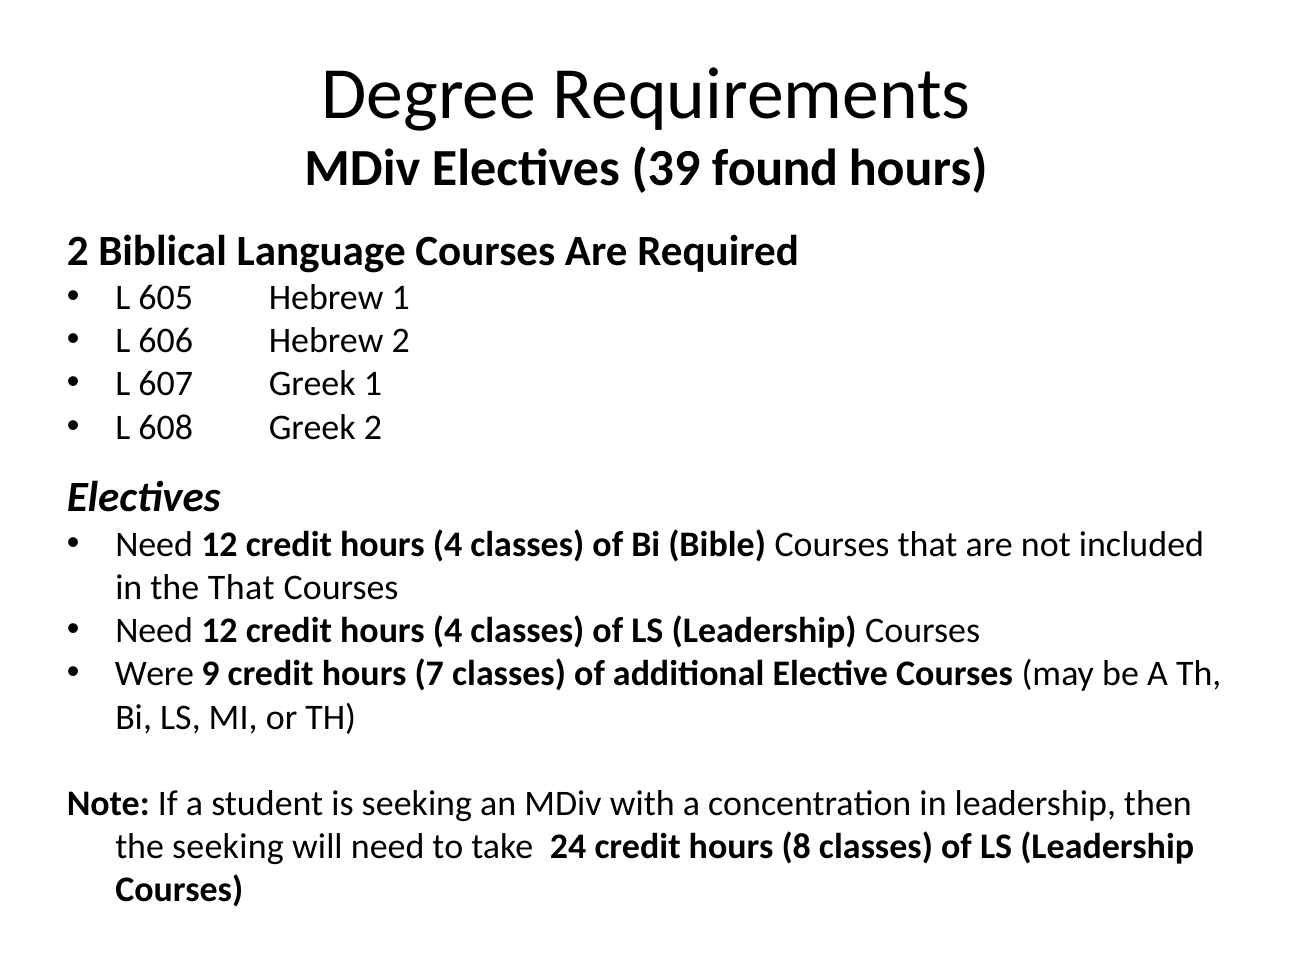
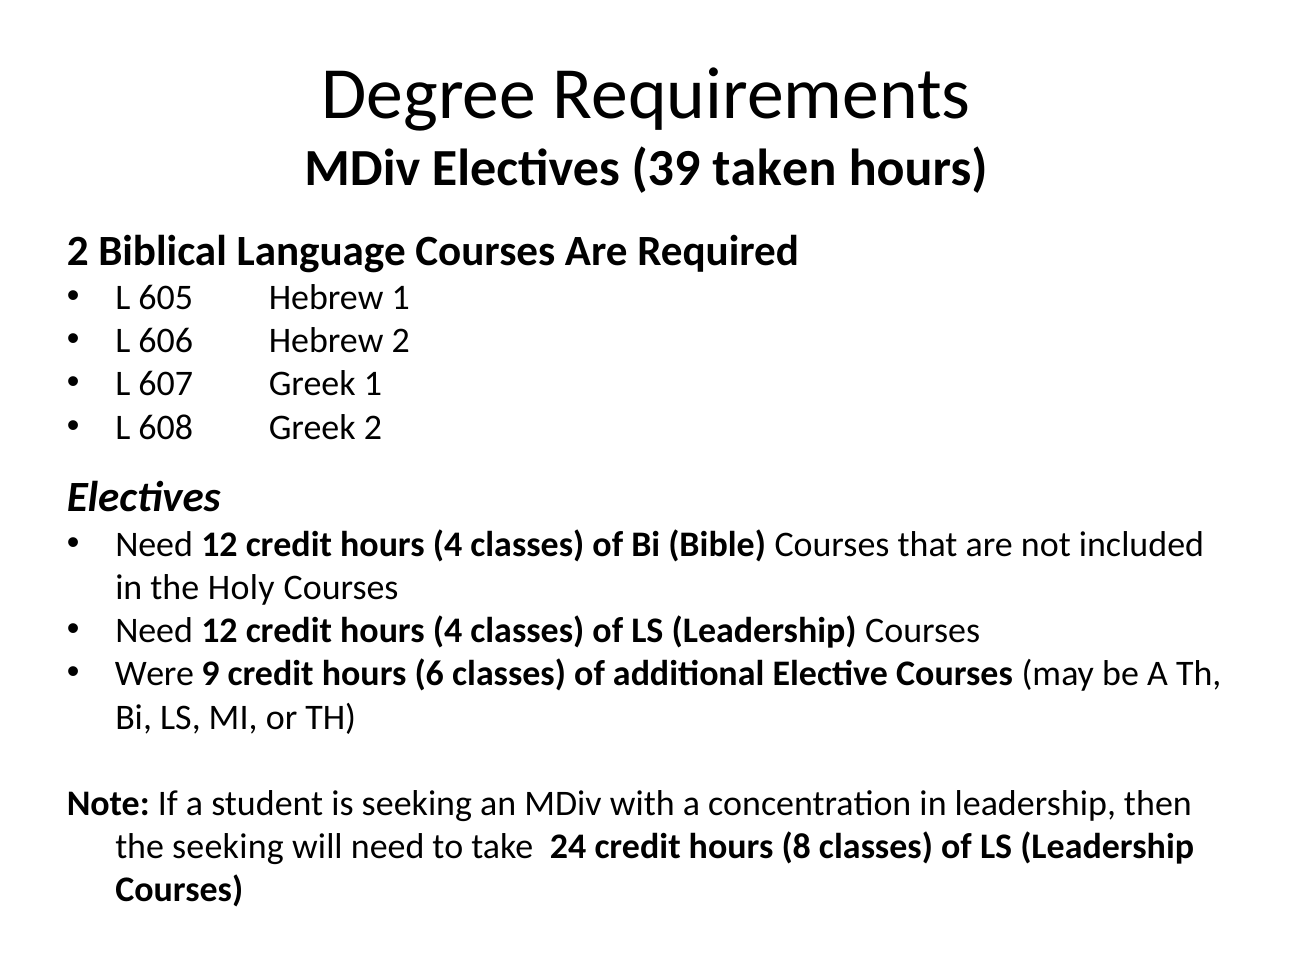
found: found -> taken (774, 168)
the That: That -> Holy (241, 588)
7: 7 -> 6 (429, 674)
